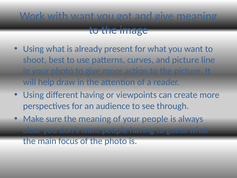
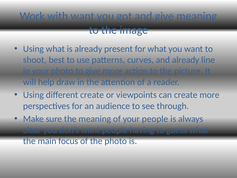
and picture: picture -> already (186, 60)
different having: having -> create (92, 95)
